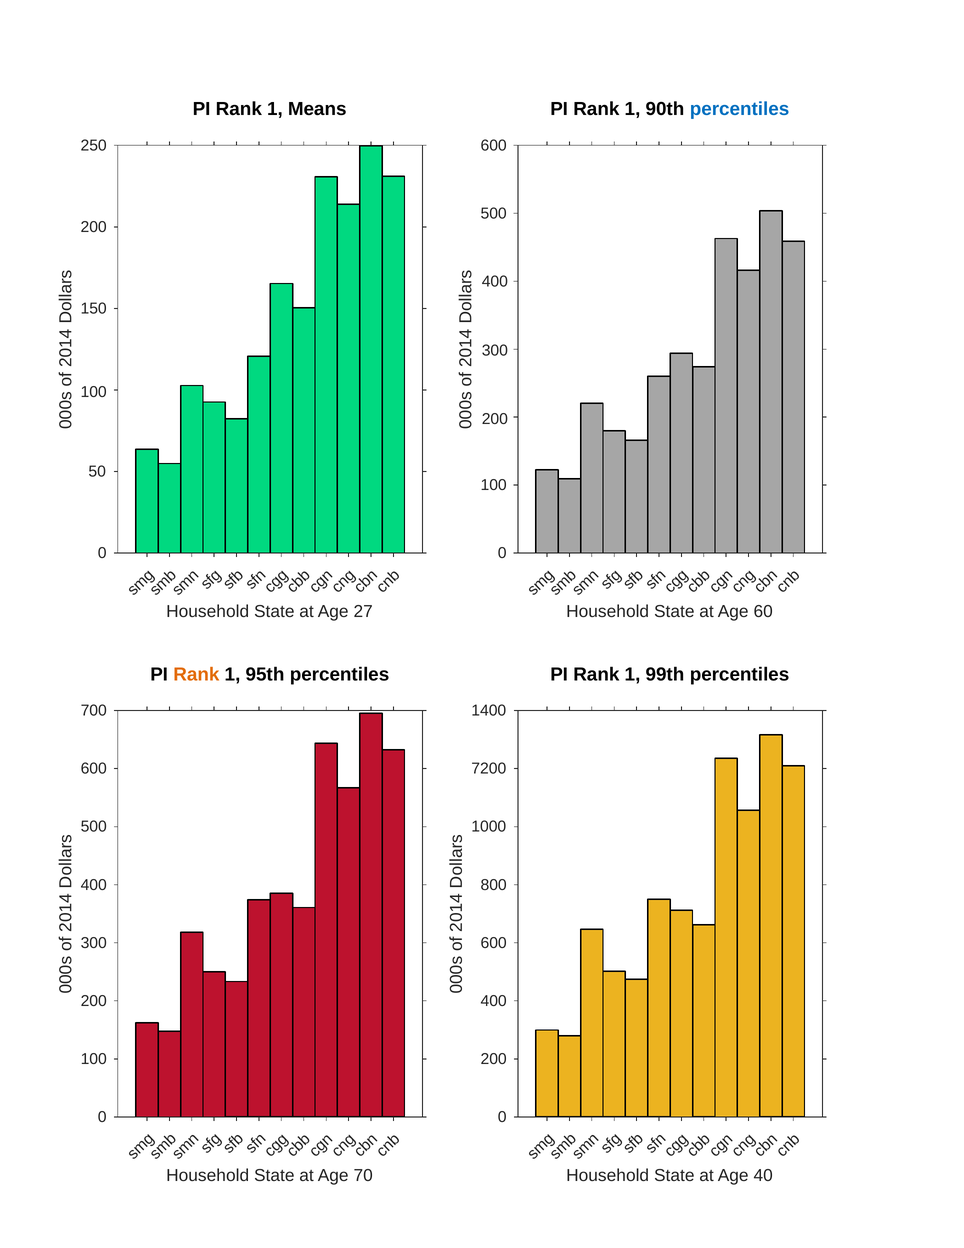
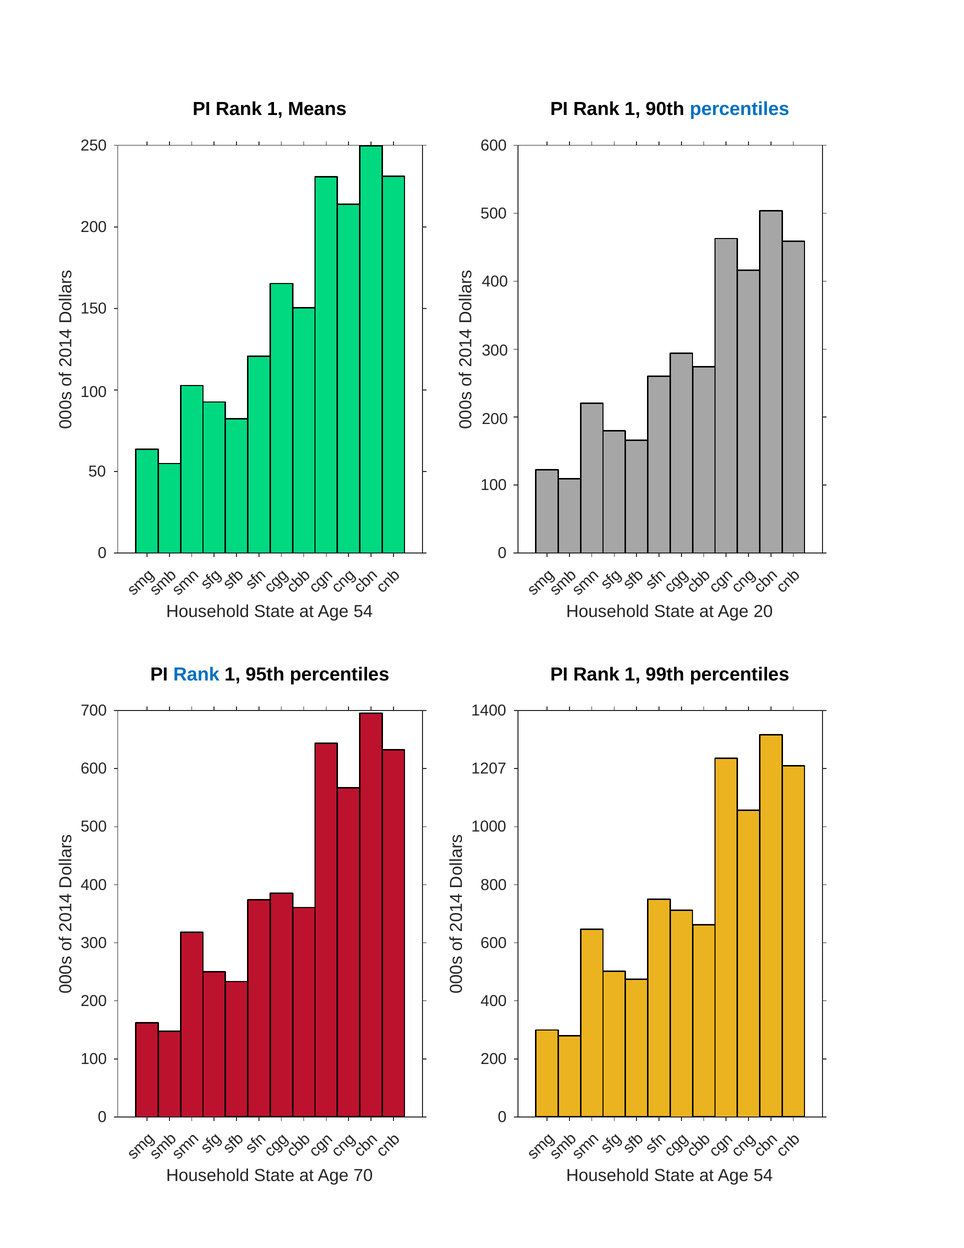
27: 27 -> 54 (363, 611)
60: 60 -> 20 (763, 611)
Rank colour: orange -> blue (196, 674)
7200: 7200 -> 1207 (489, 768)
40: 40 -> 54 (763, 1175)
